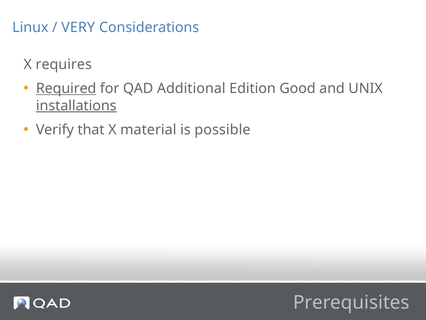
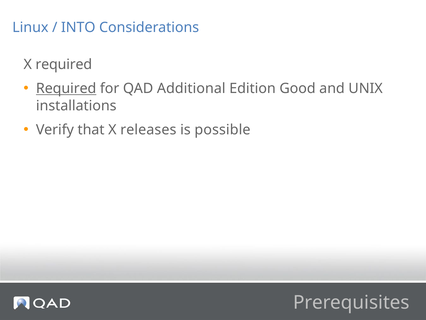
VERY: VERY -> INTO (78, 28)
X requires: requires -> required (64, 64)
installations underline: present -> none (76, 105)
material: material -> releases (148, 130)
